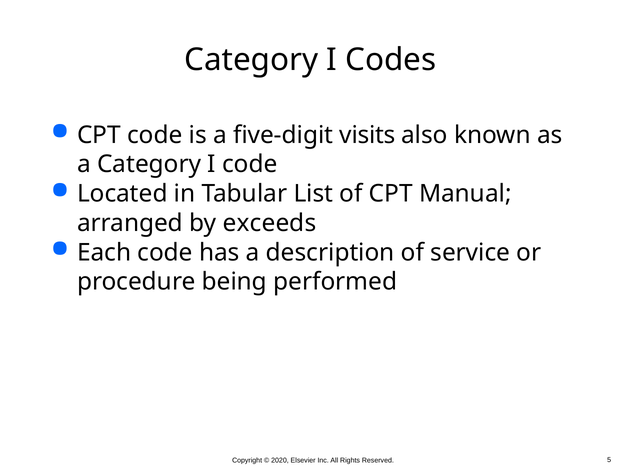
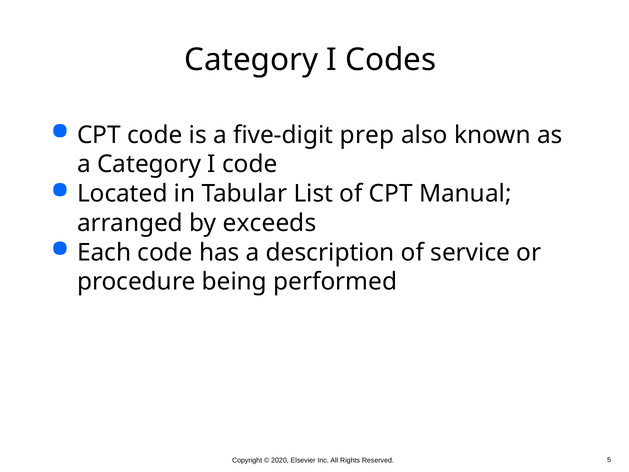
visits: visits -> prep (367, 135)
